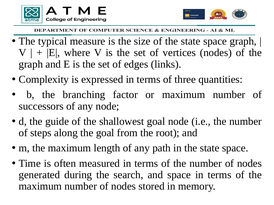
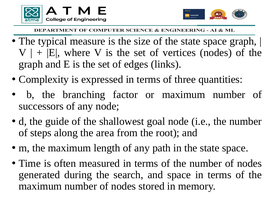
the goal: goal -> area (105, 133)
